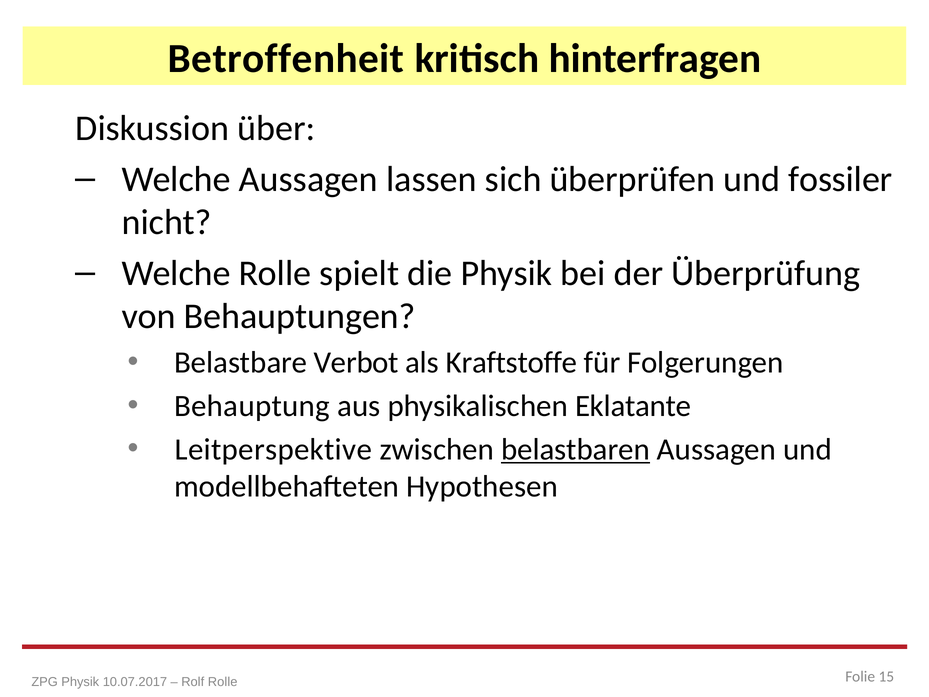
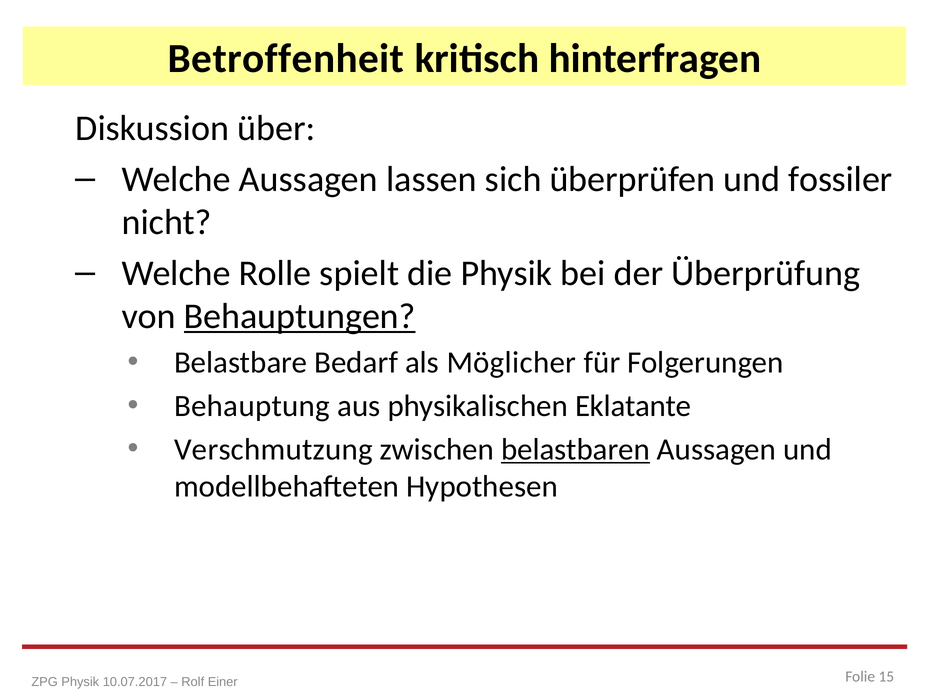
Behauptungen underline: none -> present (300, 316)
Verbot: Verbot -> Bedarf (356, 363)
Kraftstoffe: Kraftstoffe -> Möglicher (511, 363)
Leitperspektive: Leitperspektive -> Verschmutzung (273, 449)
Rolf Rolle: Rolle -> Einer (223, 682)
